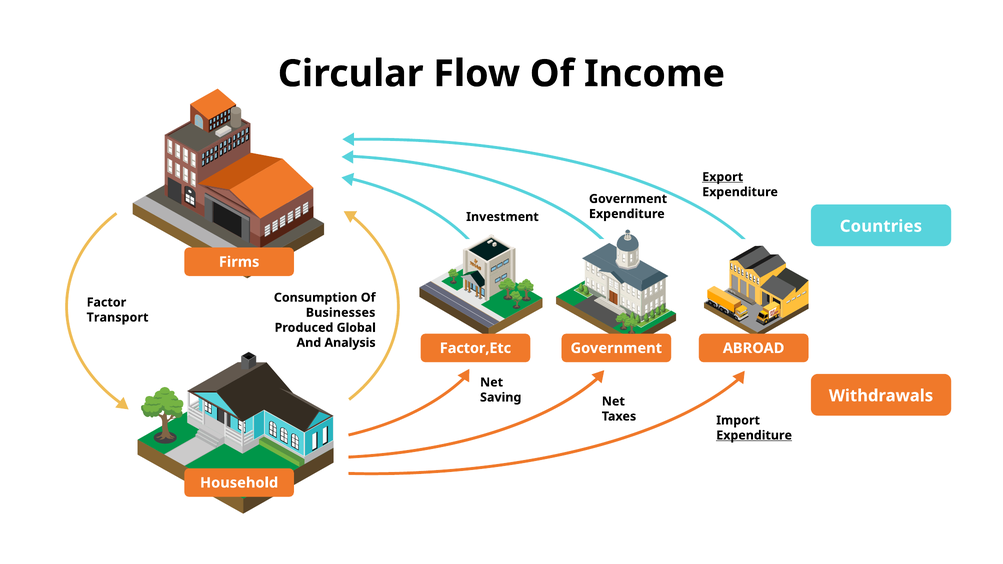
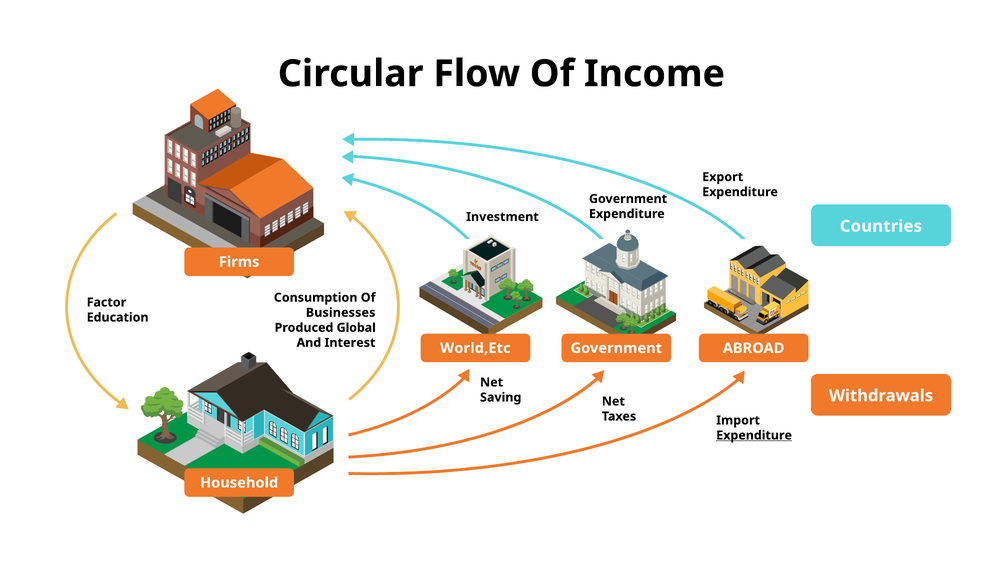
Export underline: present -> none (723, 177)
Transport: Transport -> Education (118, 318)
Analysis: Analysis -> Interest (350, 343)
Factor,Etc: Factor,Etc -> World,Etc (475, 348)
